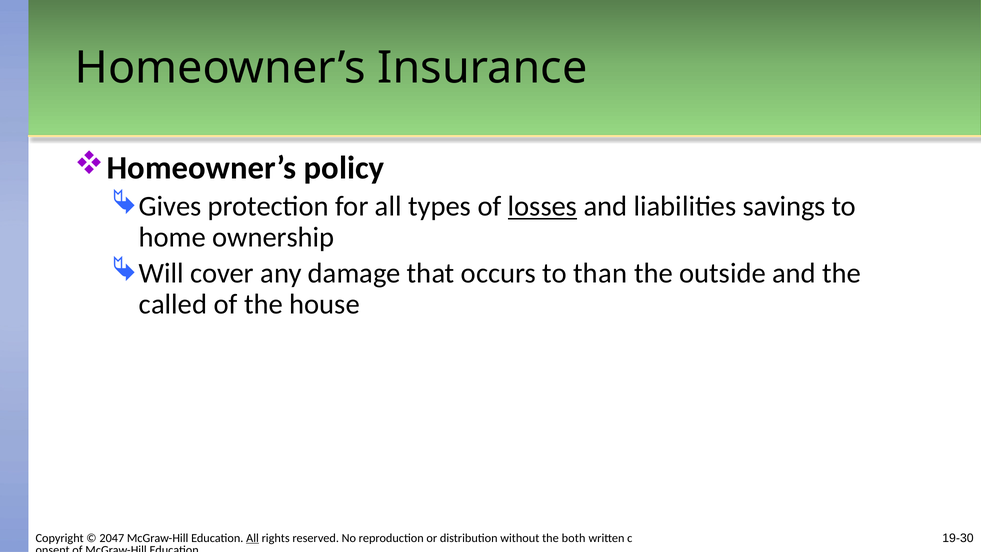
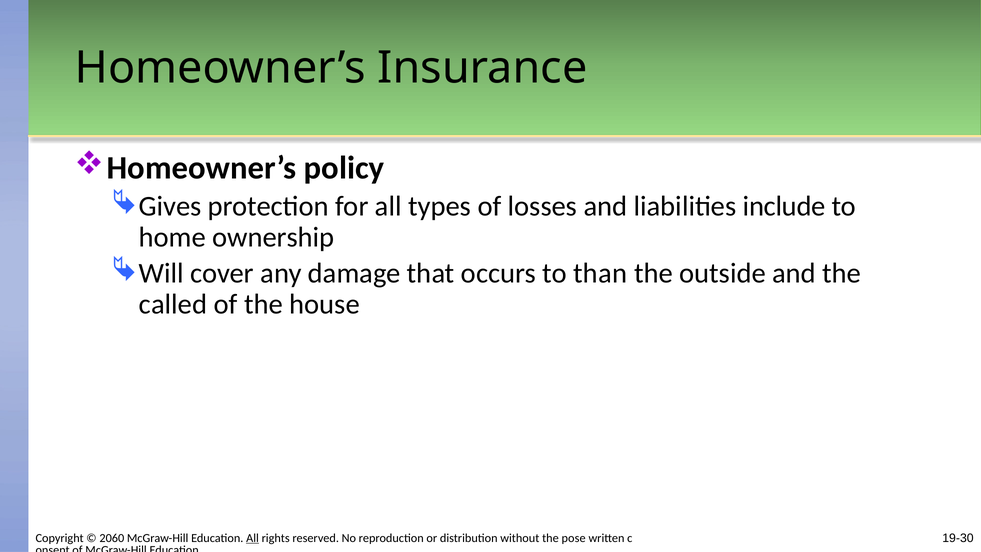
losses underline: present -> none (542, 206)
savings: savings -> include (784, 206)
2047: 2047 -> 2060 (112, 538)
both: both -> pose (574, 538)
